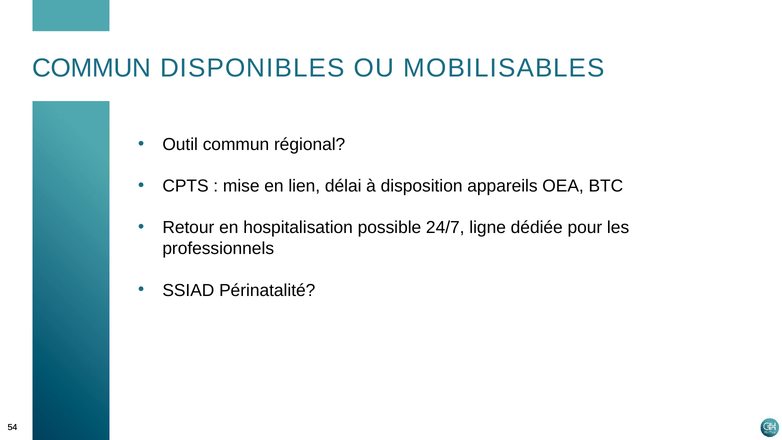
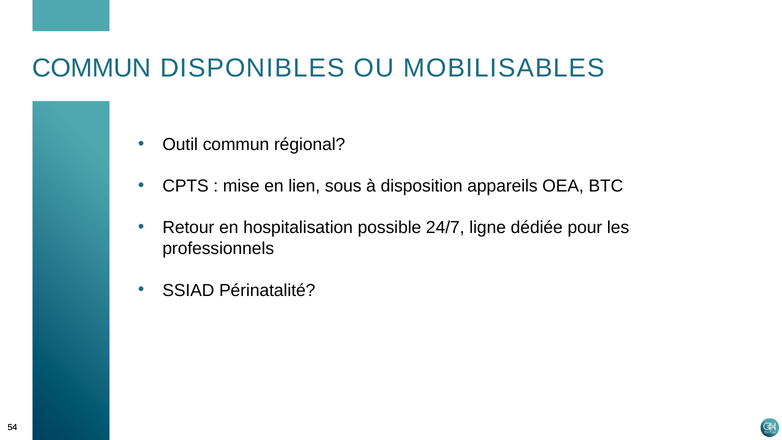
délai: délai -> sous (343, 186)
